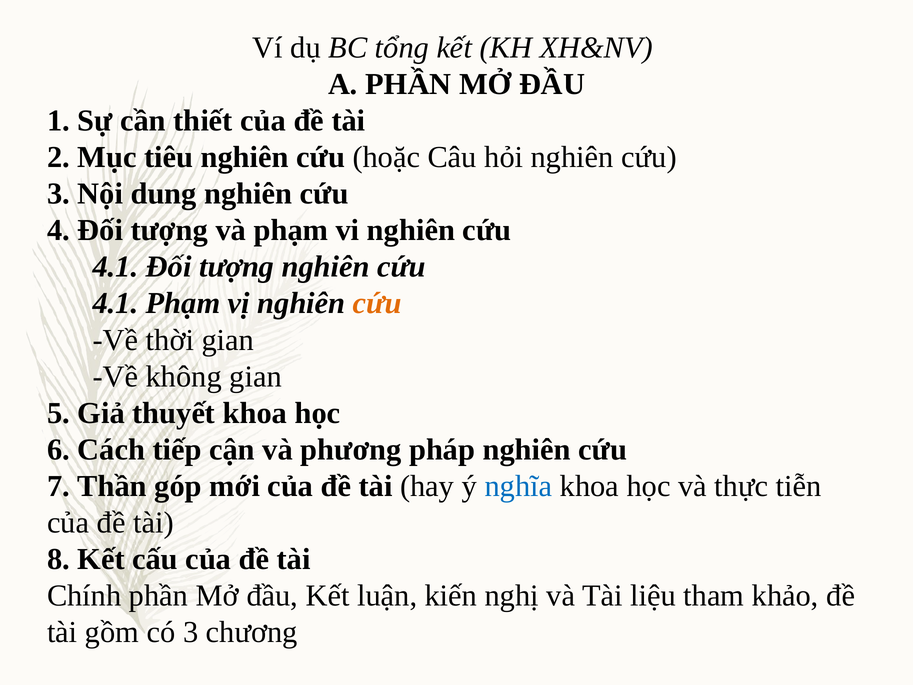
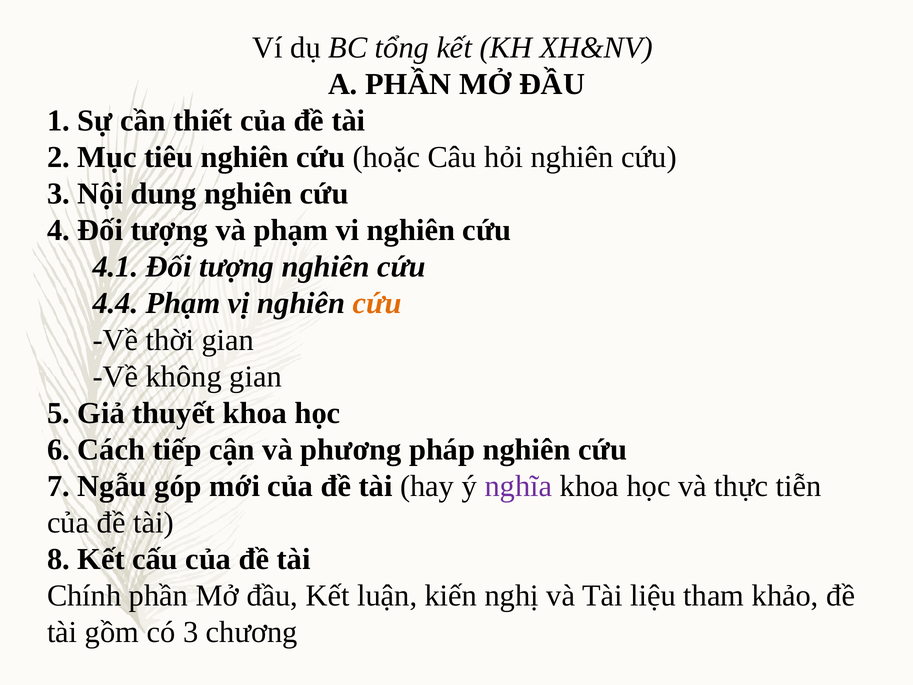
4.1: 4.1 -> 4.4 (115, 303)
Thần: Thần -> Ngẫu (112, 486)
nghĩa colour: blue -> purple (518, 486)
